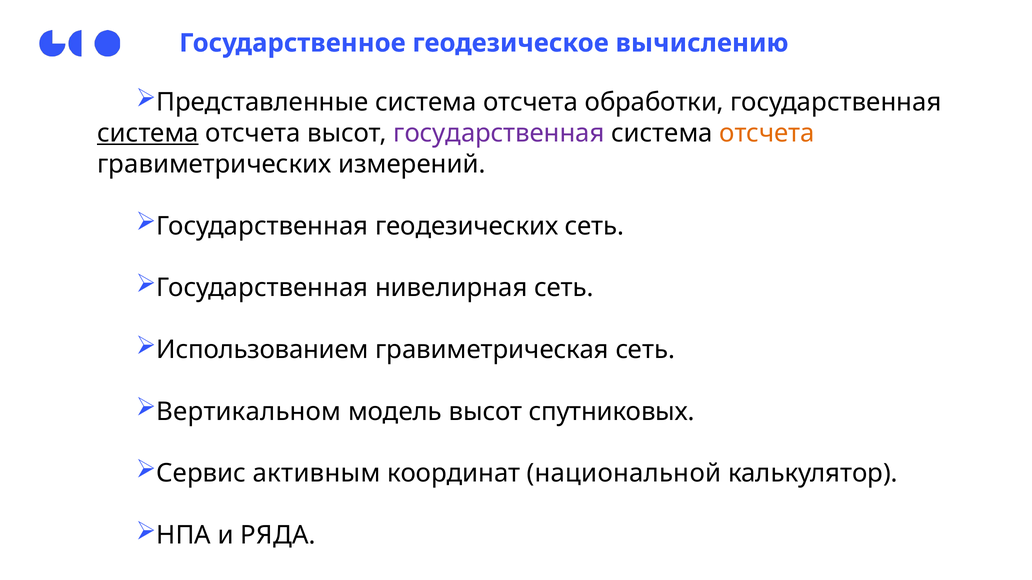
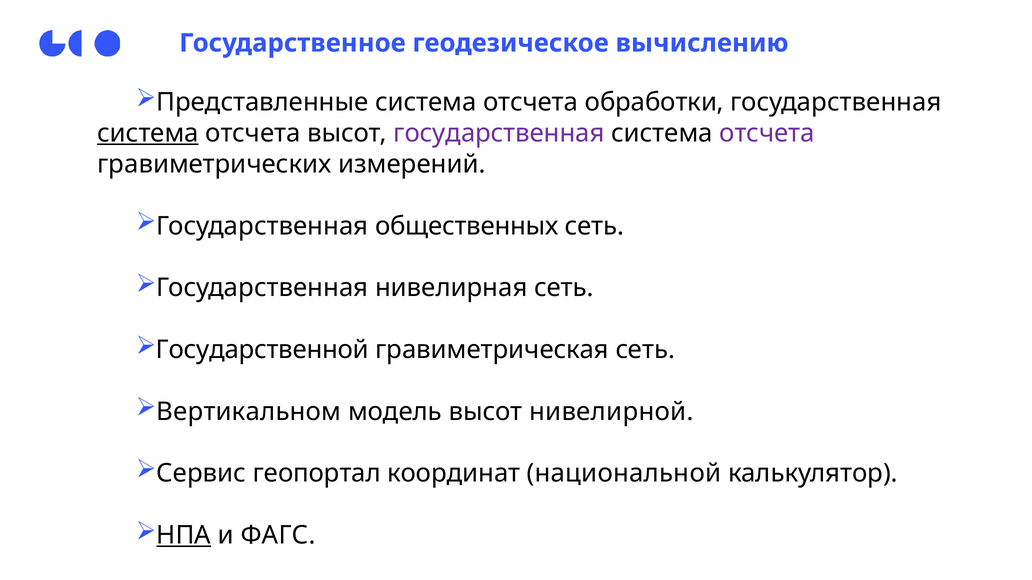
отсчета colour: orange -> purple (767, 133)
геодезических: геодезических -> общественных (467, 226)
Использованием: Использованием -> Государственной (262, 350)
спутниковых: спутниковых -> нивелирной (611, 412)
активным: активным -> геопортал (317, 474)
НПА underline: none -> present (184, 536)
РЯДА: РЯДА -> ФАГС (278, 536)
